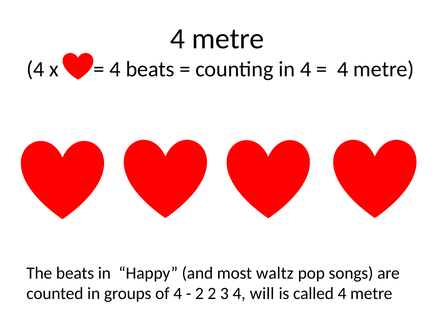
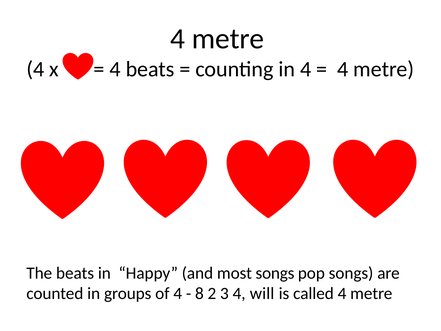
most waltz: waltz -> songs (275, 273)
2: 2 -> 8 (199, 293)
